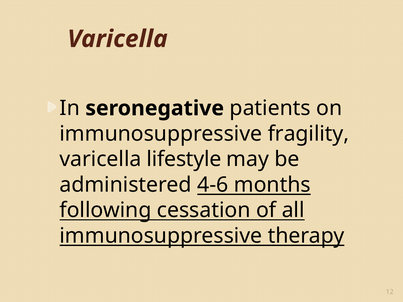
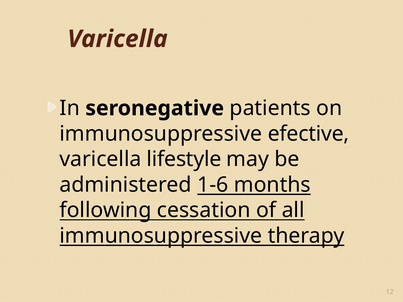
fragility: fragility -> efective (308, 134)
4-6: 4-6 -> 1-6 (213, 185)
